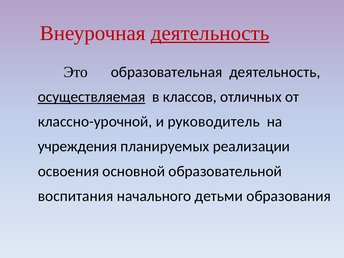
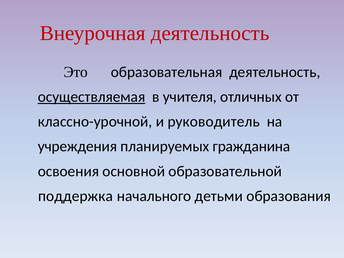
деятельность underline: present -> none (210, 33)
классов: классов -> учителя (190, 97)
реализации: реализации -> гражданина (251, 146)
воспитания: воспитания -> поддержка (76, 196)
